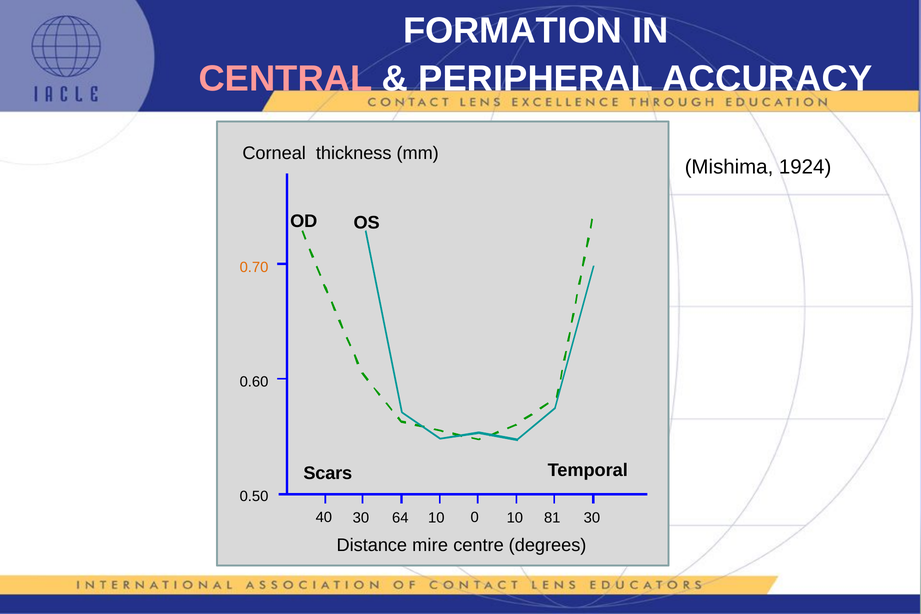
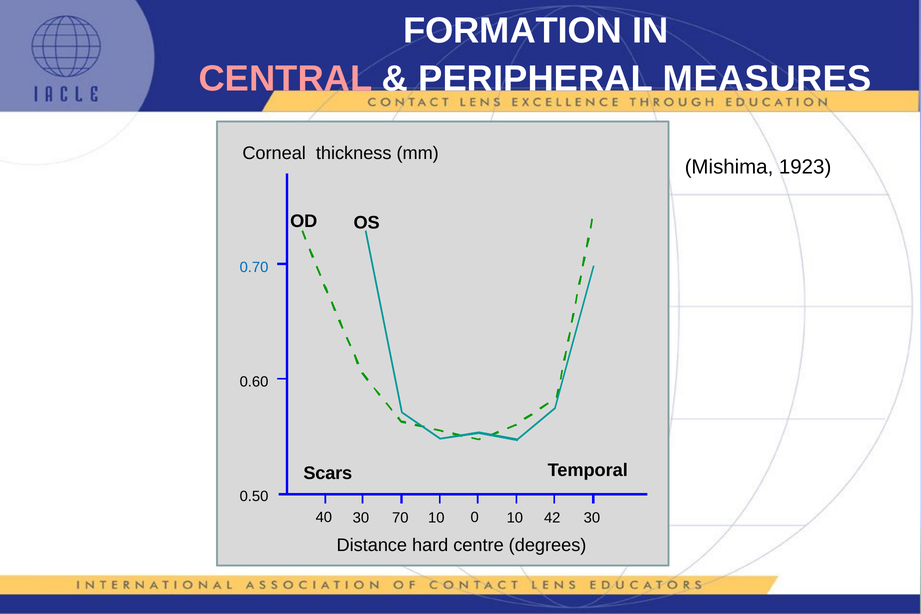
ACCURACY: ACCURACY -> MEASURES (767, 79)
1924: 1924 -> 1923 (805, 167)
0.70 colour: orange -> blue (254, 267)
64: 64 -> 70 (400, 518)
81: 81 -> 42 (552, 518)
mire: mire -> hard (430, 545)
